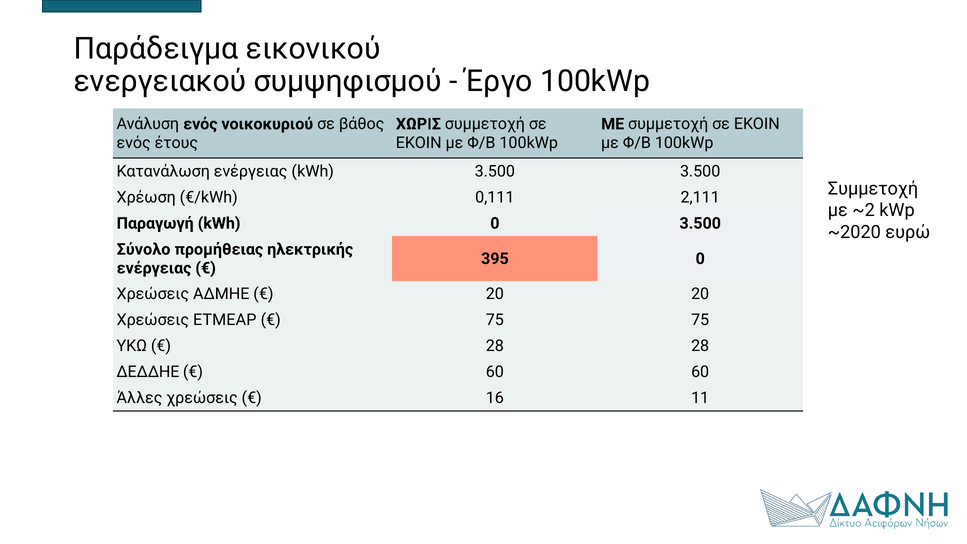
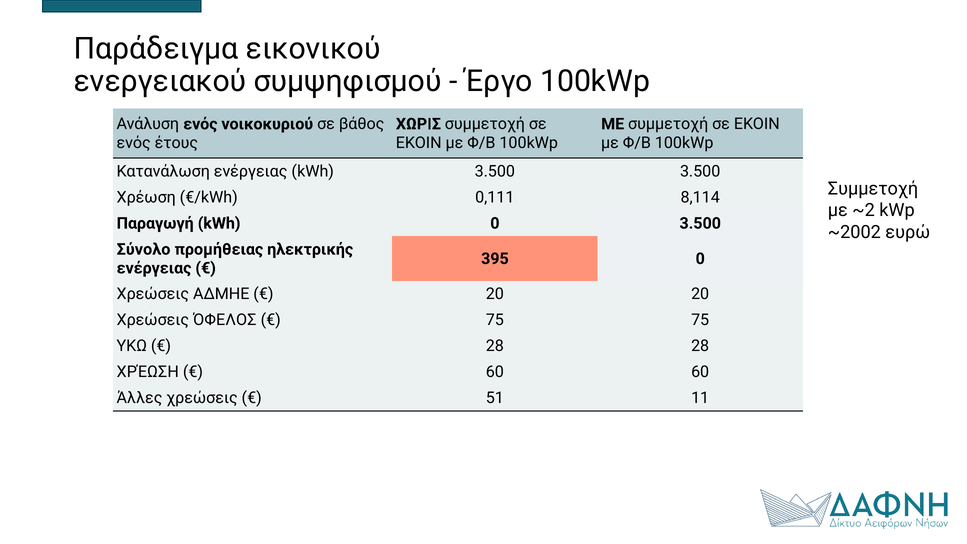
2,111: 2,111 -> 8,114 (700, 197)
~2020: ~2020 -> ~2002 (854, 232)
ΕΤΜΕΑΡ: ΕΤΜΕΑΡ -> ΌΦΕΛΟΣ (225, 320)
ΔΕΔΔΗΕ: ΔΕΔΔΗΕ -> ΧΡΈΩΣΗ (148, 372)
16: 16 -> 51 (495, 398)
